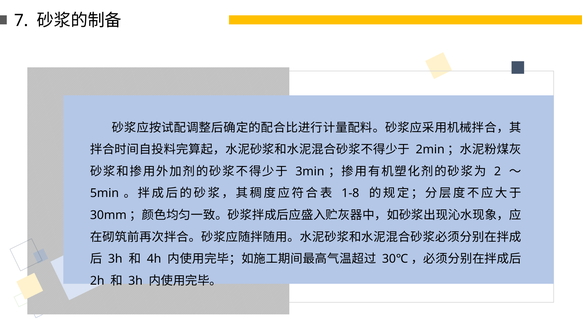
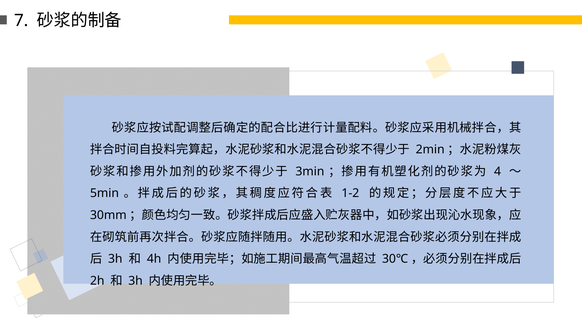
2: 2 -> 4 (498, 171)
1-8: 1-8 -> 1-2 (350, 193)
